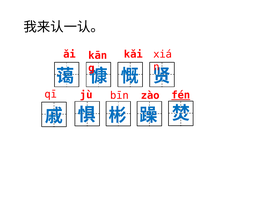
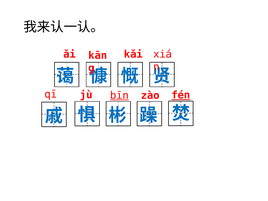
bīn underline: none -> present (119, 95)
